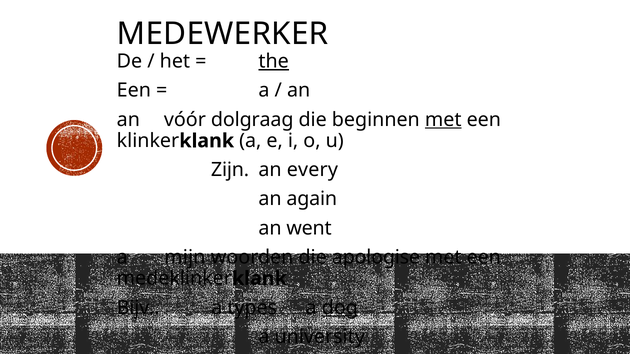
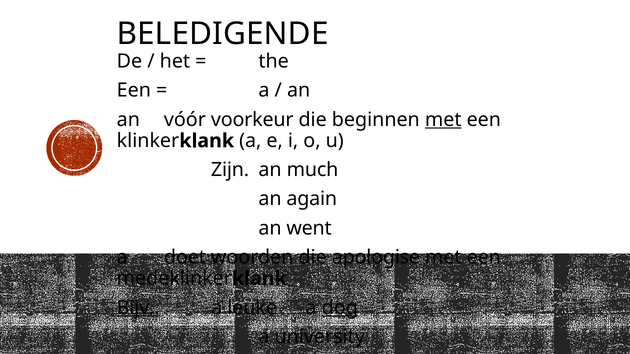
MEDEWERKER: MEDEWERKER -> BELEDIGENDE (223, 34)
the underline: present -> none (274, 61)
dolgraag: dolgraag -> voorkeur (252, 120)
every: every -> much (313, 170)
mijn: mijn -> doet (185, 257)
Bijv underline: none -> present (138, 308)
types: types -> leuke (252, 308)
